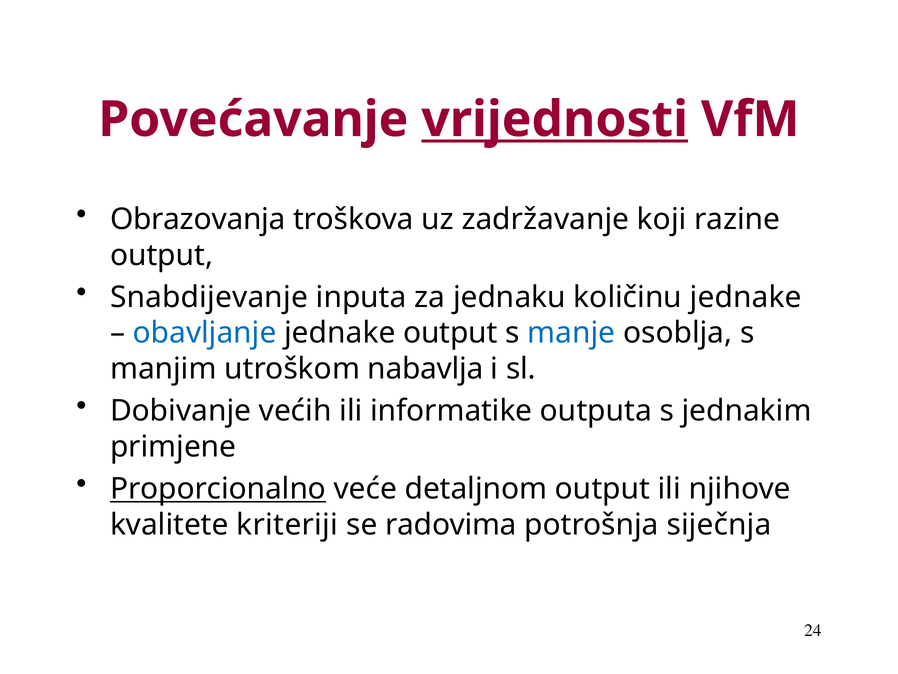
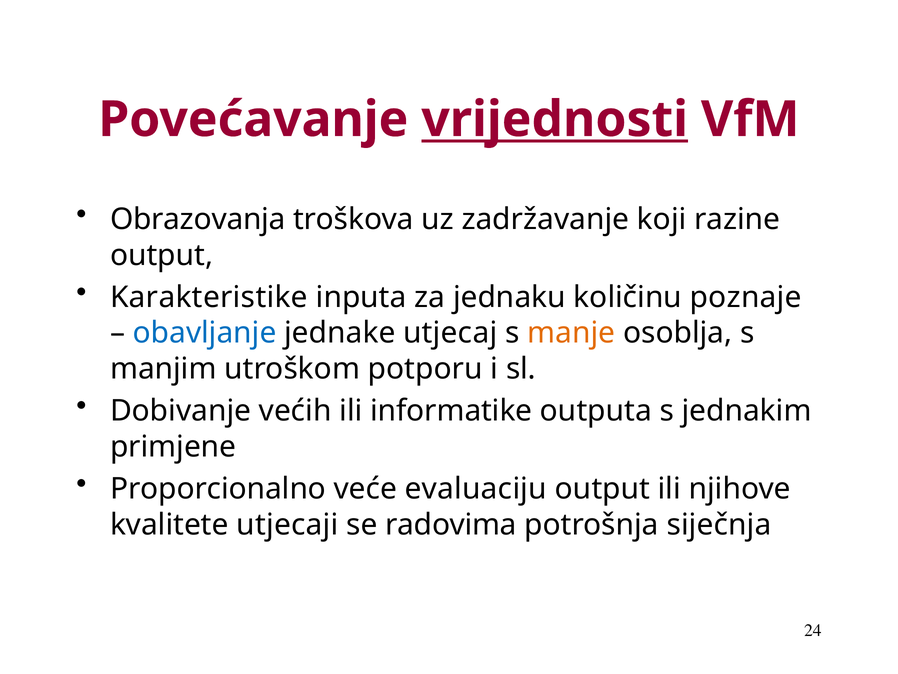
Snabdijevanje: Snabdijevanje -> Karakteristike (209, 297)
količinu jednake: jednake -> poznaje (746, 297)
jednake output: output -> utjecaj (450, 333)
manje colour: blue -> orange (571, 333)
nabavlja: nabavlja -> potporu (425, 369)
Proporcionalno underline: present -> none (218, 488)
detaljnom: detaljnom -> evaluaciju (476, 488)
kriteriji: kriteriji -> utjecaji (287, 524)
